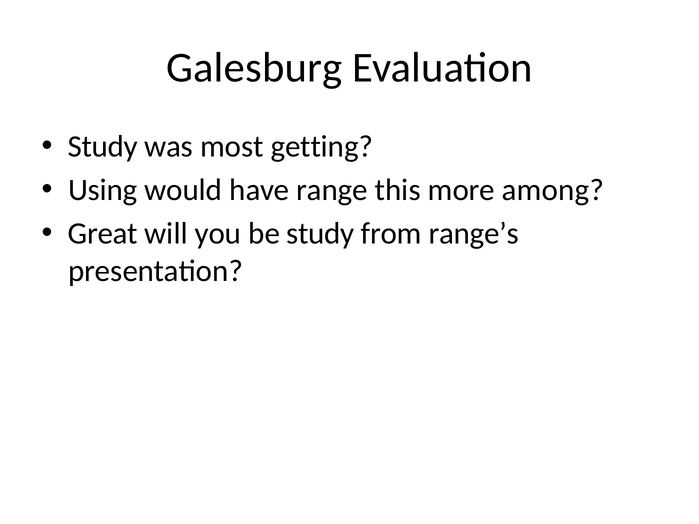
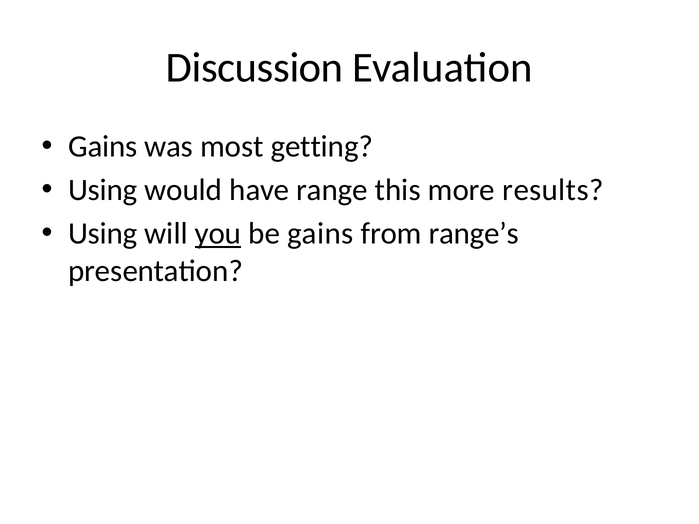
Galesburg: Galesburg -> Discussion (255, 68)
Study: Study -> Gains (103, 147)
among: among -> results (553, 190)
Great: Great -> Using (103, 234)
you underline: none -> present (218, 234)
be study: study -> gains (320, 234)
